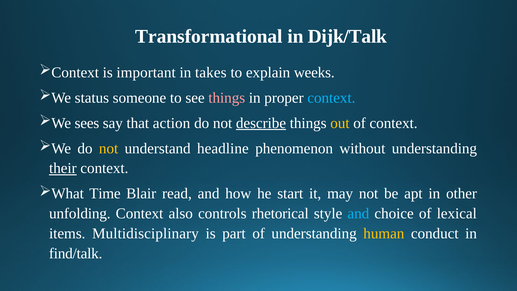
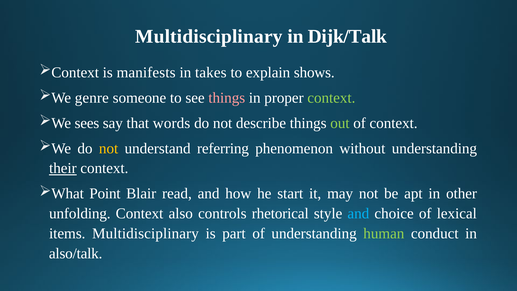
Transformational: Transformational -> Multidisciplinary (209, 36)
important: important -> manifests (146, 72)
weeks: weeks -> shows (314, 72)
status: status -> genre (92, 98)
context colour: light blue -> light green (331, 98)
action: action -> words (172, 123)
describe underline: present -> none (261, 123)
out colour: yellow -> light green (340, 123)
headline: headline -> referring (223, 148)
Time: Time -> Point (105, 193)
human colour: yellow -> light green (384, 233)
find/talk: find/talk -> also/talk (76, 253)
